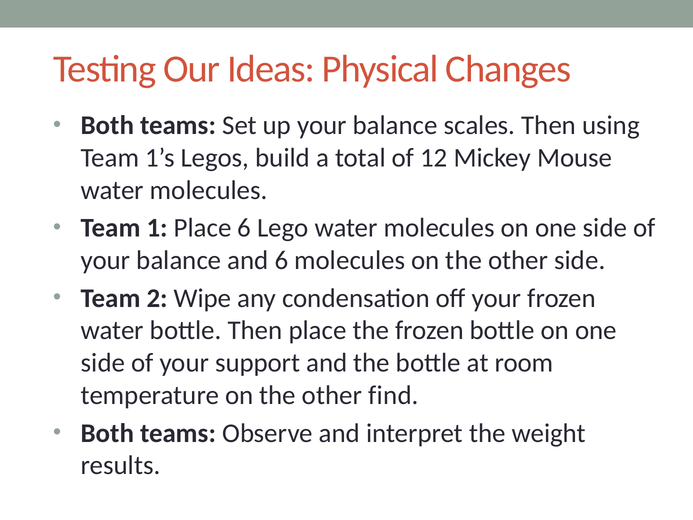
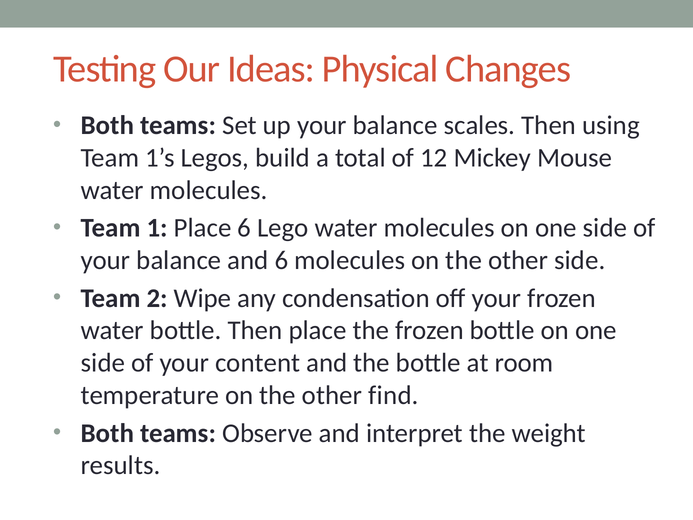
support: support -> content (258, 363)
